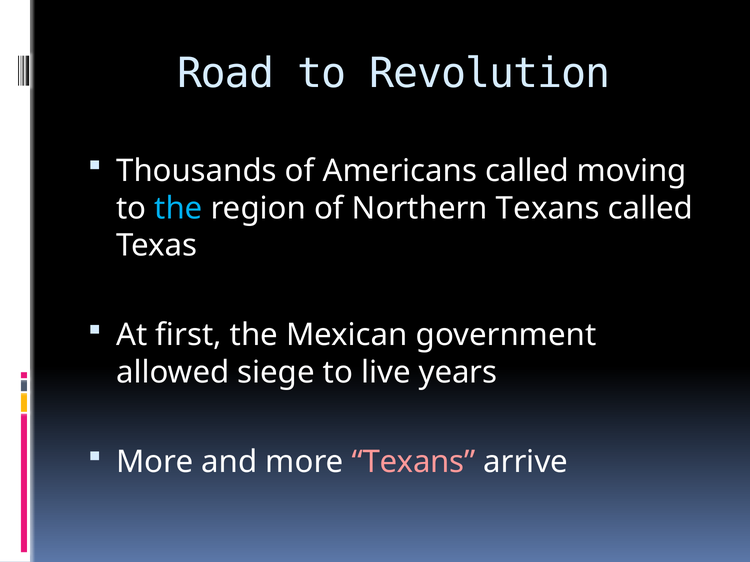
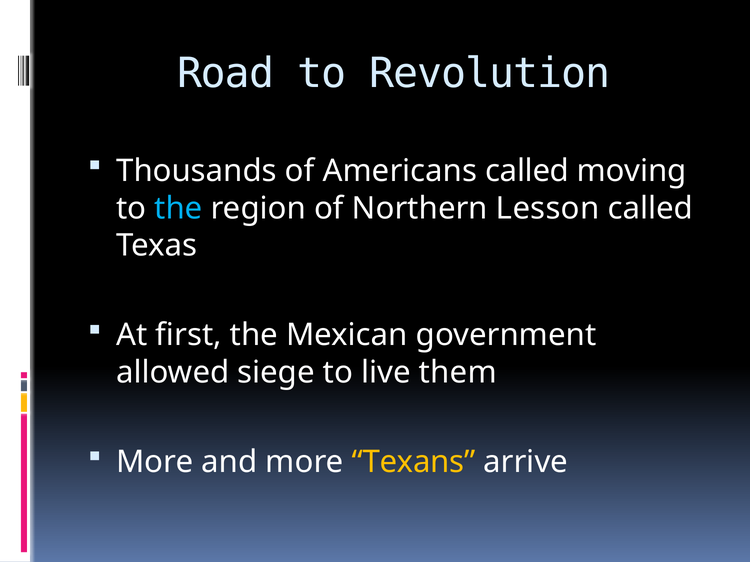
Northern Texans: Texans -> Lesson (548, 208)
years: years -> them (458, 373)
Texans colour: pink -> yellow (413, 463)
